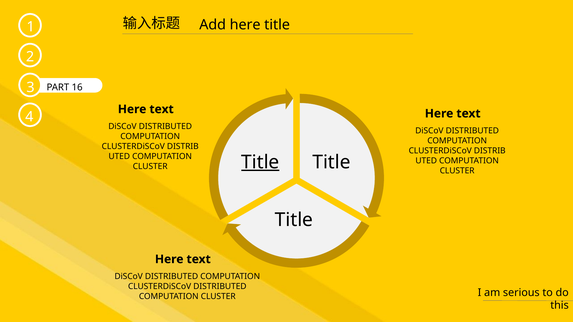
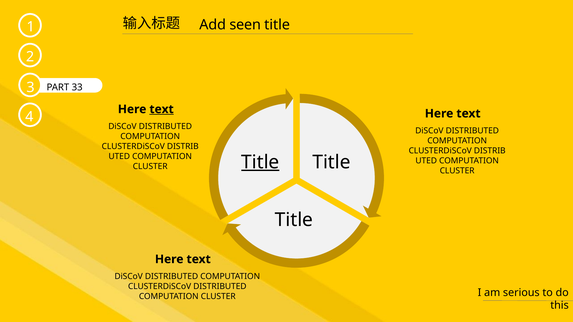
Add here: here -> seen (245, 25)
16: 16 -> 33 (77, 87)
text underline: none -> present (162, 109)
